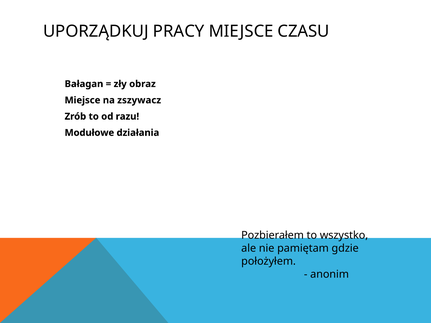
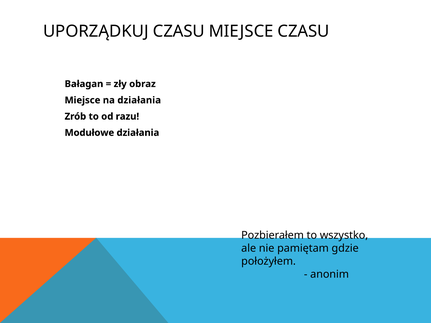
UPORZĄDKUJ PRACY: PRACY -> CZASU (179, 31)
na zszywacz: zszywacz -> działania (139, 100)
